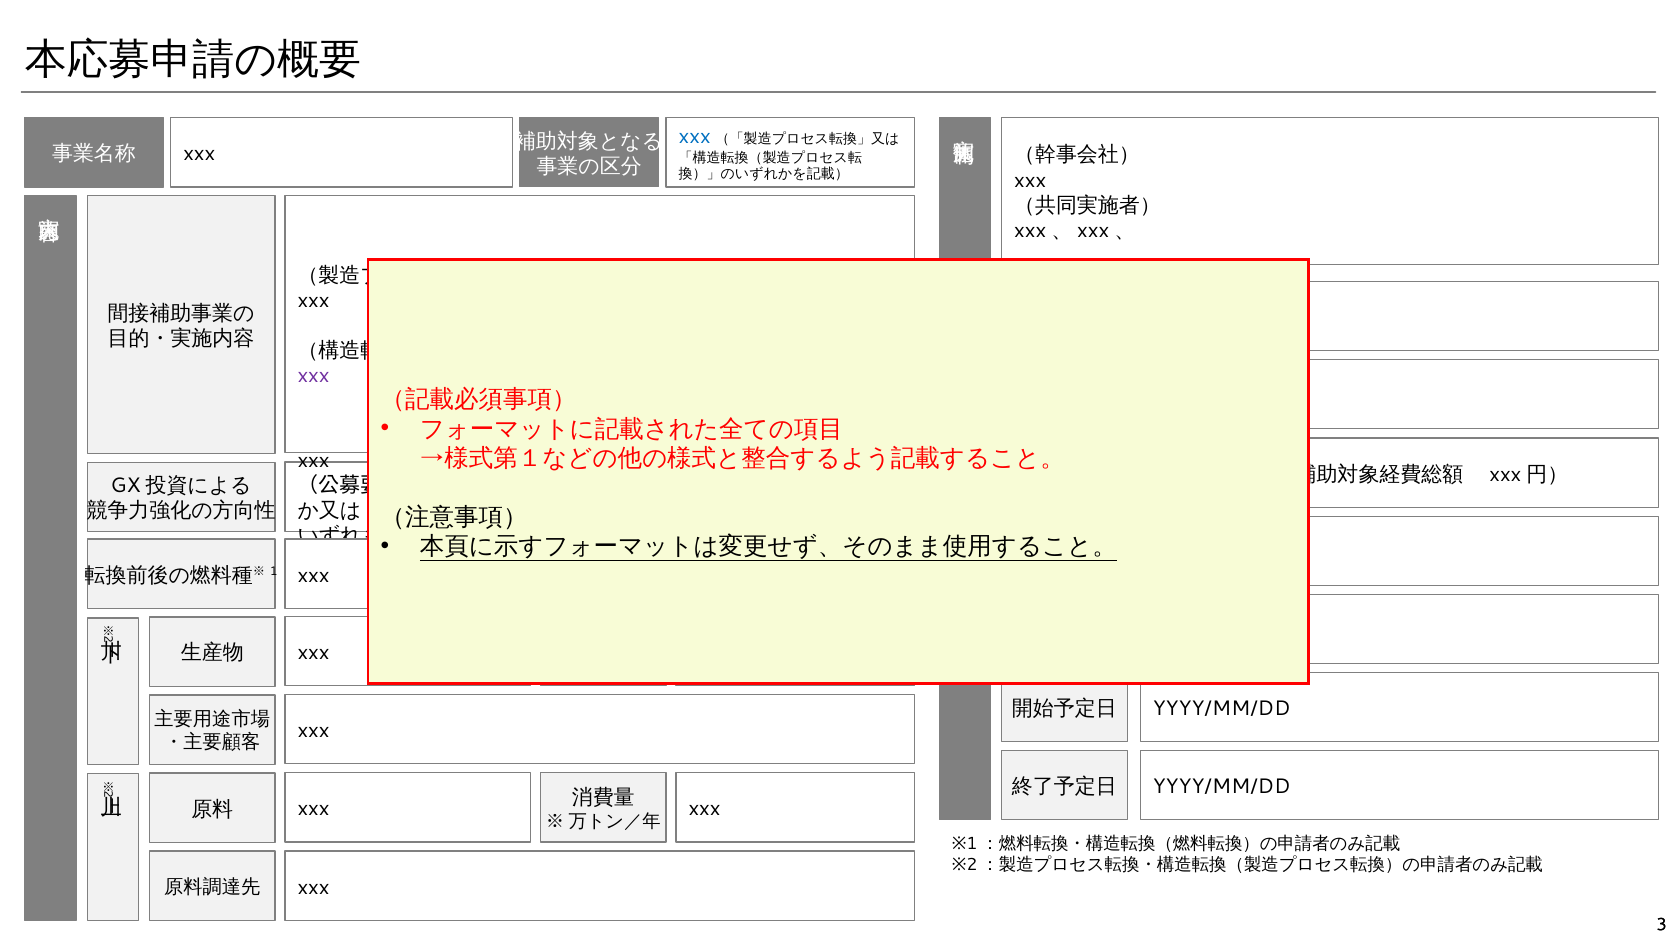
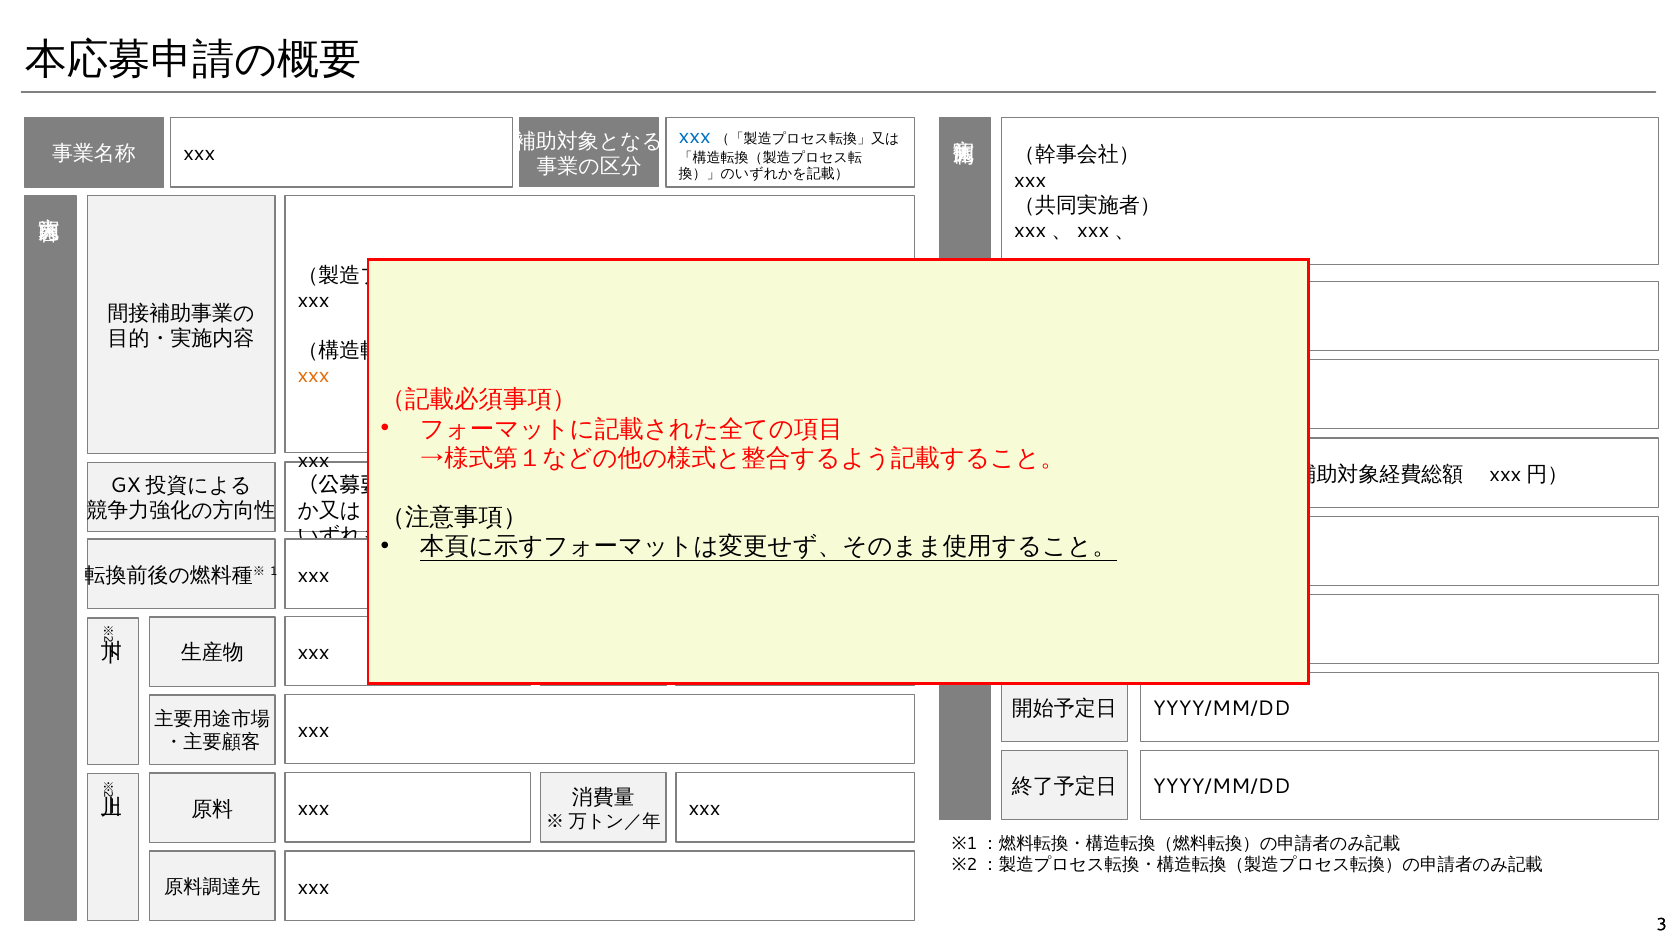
xxx colour: purple -> orange (314, 376)
